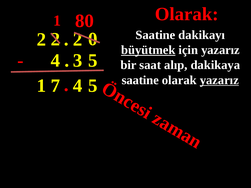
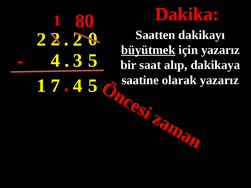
Olarak: Olarak -> Dakika (187, 14)
Saatine: Saatine -> Saatten (155, 35)
yazarız underline: present -> none (219, 80)
